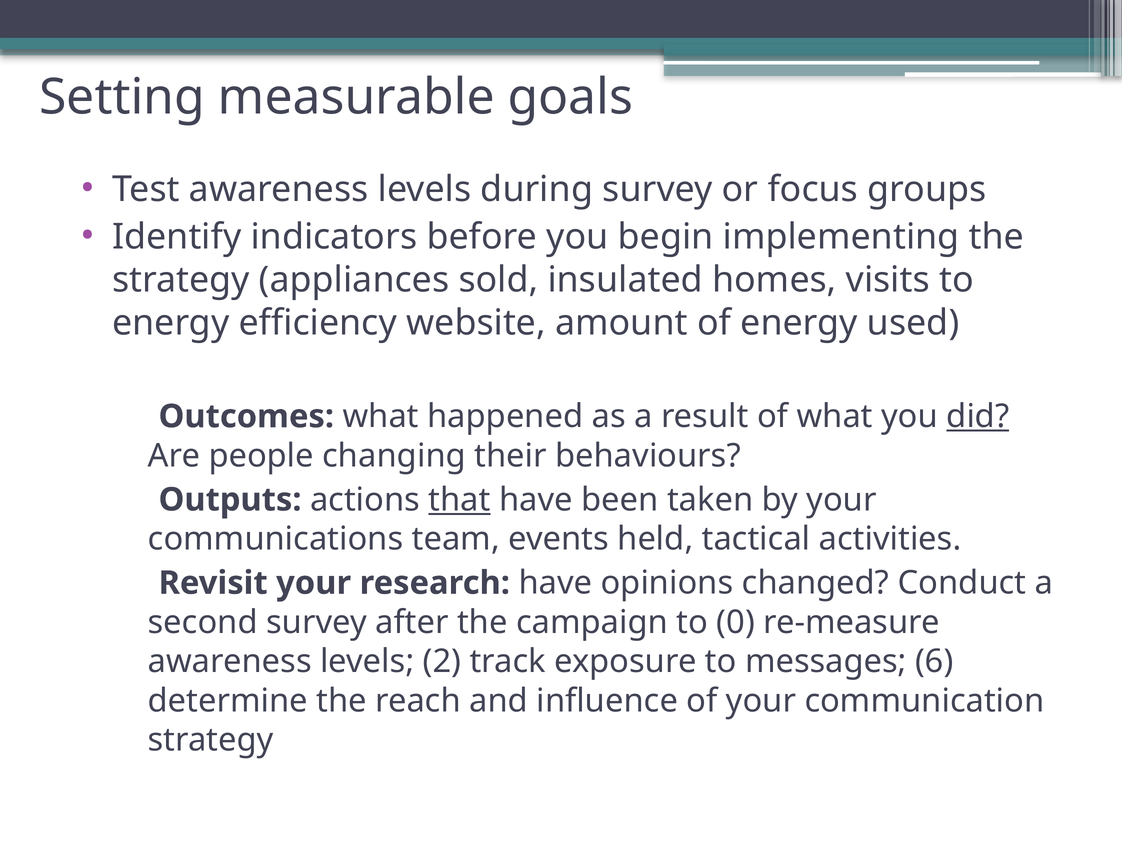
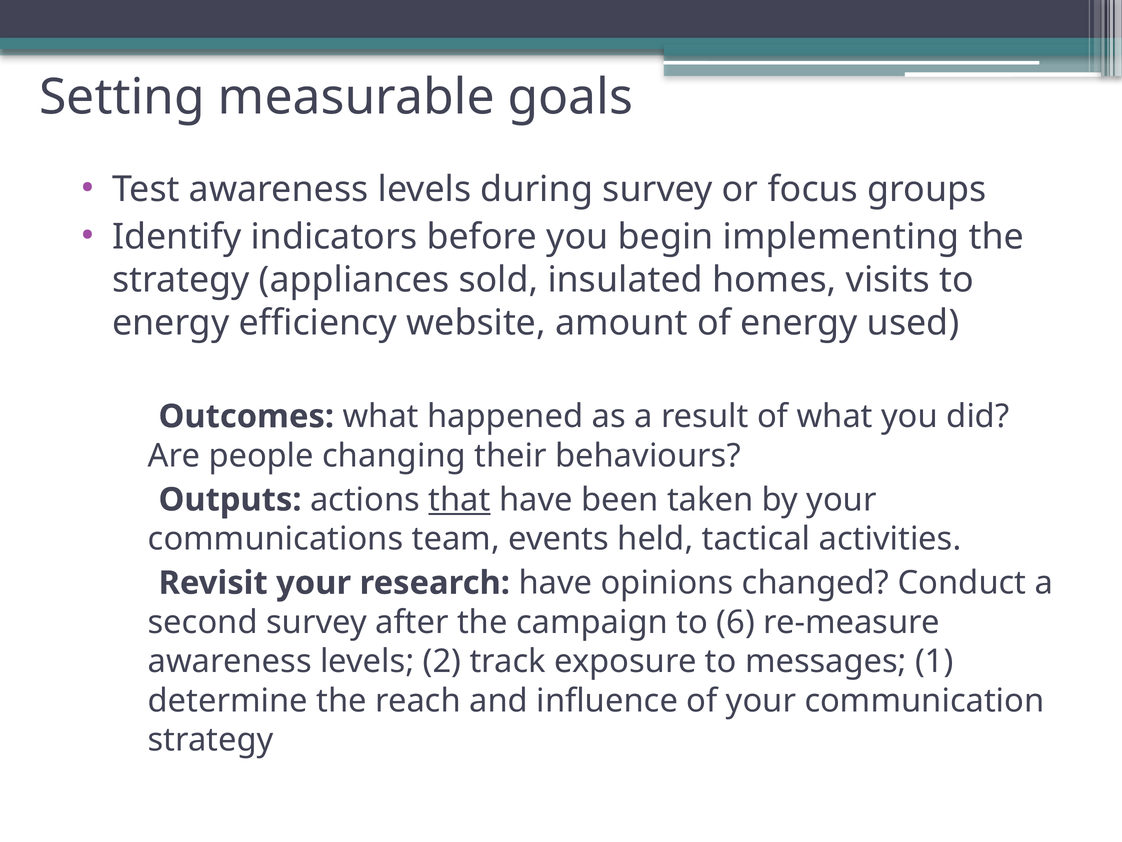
did underline: present -> none (978, 416)
0: 0 -> 6 (736, 622)
6: 6 -> 1 (934, 661)
